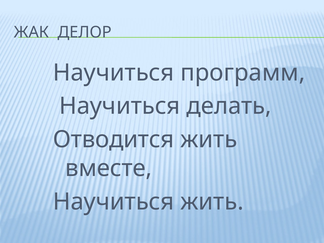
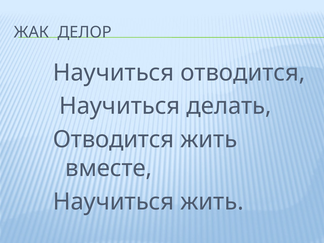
Научиться программ: программ -> отводится (243, 73)
